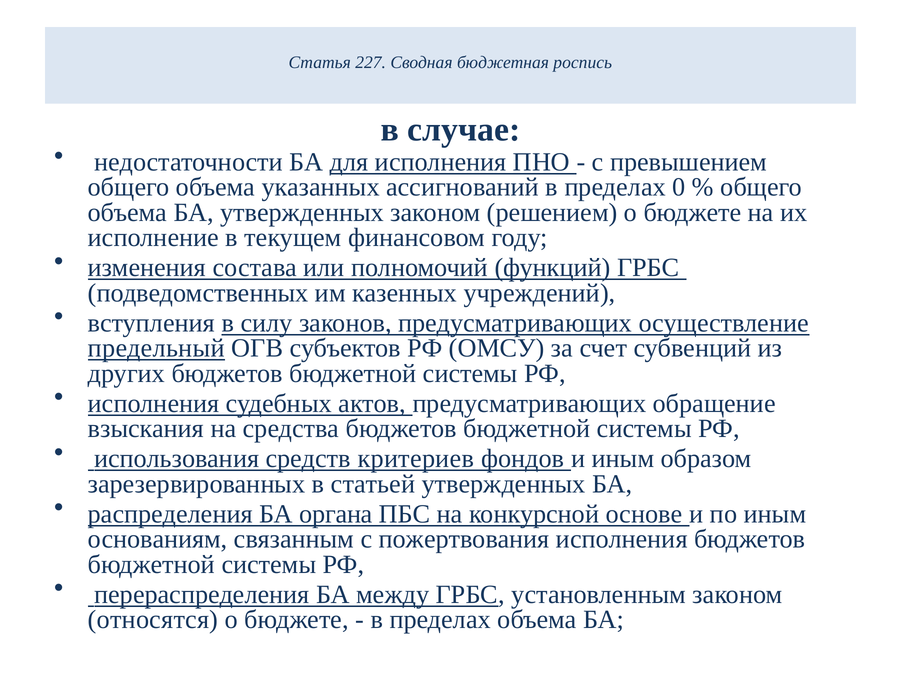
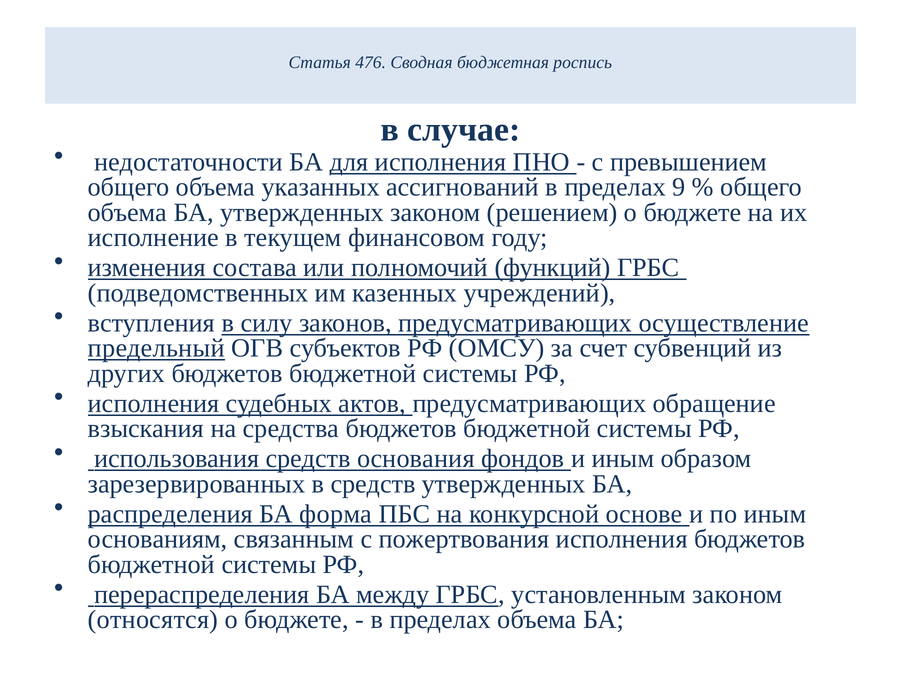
227: 227 -> 476 (371, 62)
0: 0 -> 9 (679, 187)
критериев: критериев -> основания (416, 459)
в статьей: статьей -> средств (373, 484)
органа: органа -> форма (336, 514)
